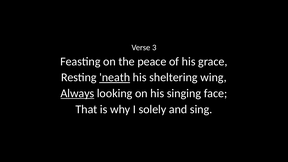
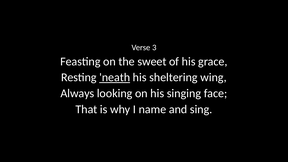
peace: peace -> sweet (152, 61)
Always underline: present -> none (77, 93)
solely: solely -> name (152, 109)
